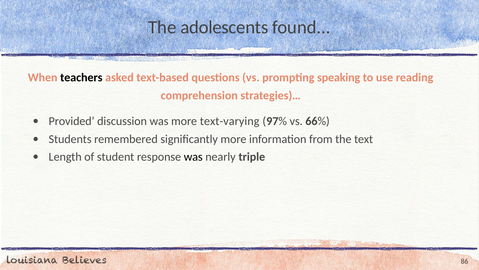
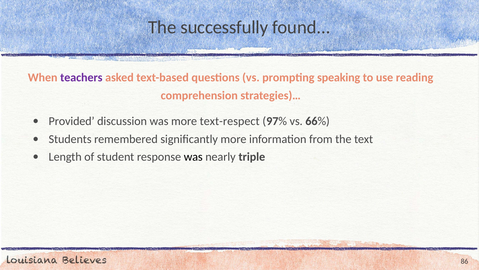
adolescents: adolescents -> successfully (224, 27)
teachers colour: black -> purple (81, 77)
text-varying: text-varying -> text-respect (230, 121)
